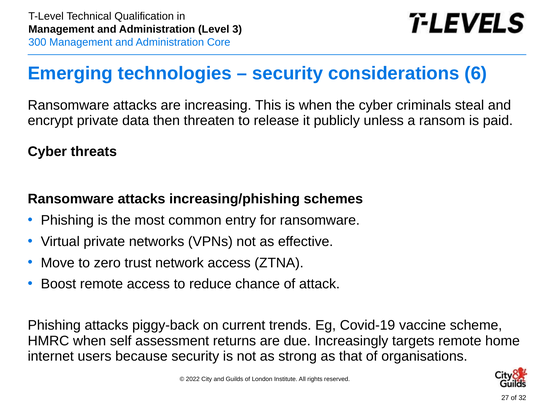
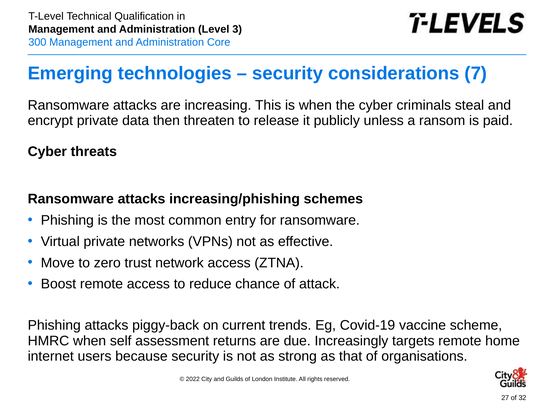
6: 6 -> 7 (476, 73)
